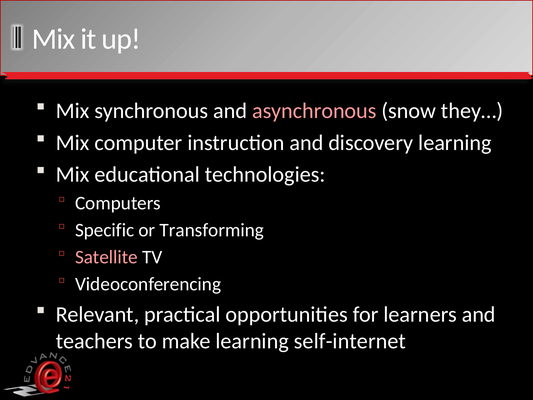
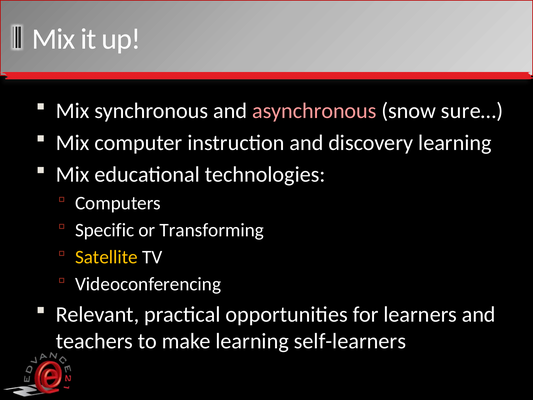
they…: they… -> sure… (472, 111)
Satellite colour: pink -> yellow (106, 257)
self-internet: self-internet -> self-learners (350, 341)
